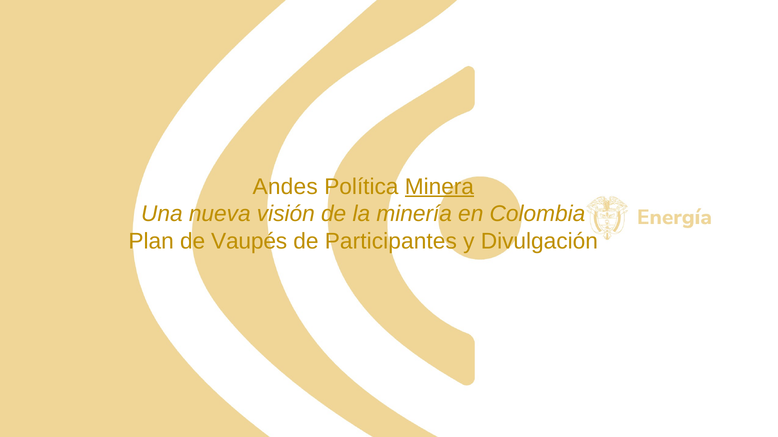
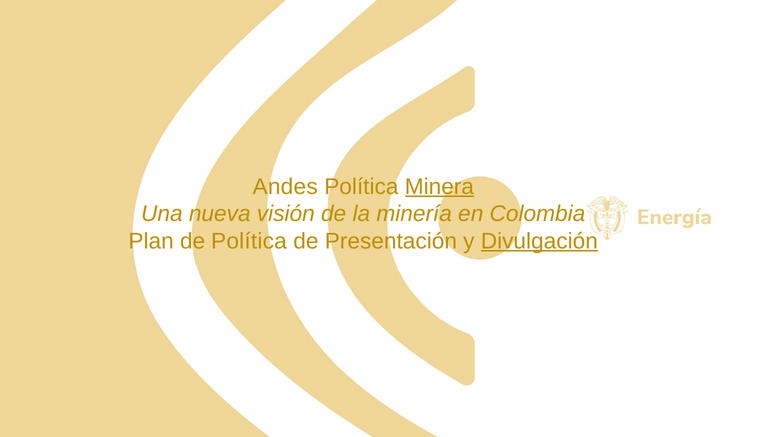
de Vaupés: Vaupés -> Política (249, 241)
Participantes: Participantes -> Presentación (391, 241)
Divulgación underline: none -> present (539, 241)
